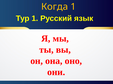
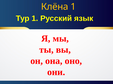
Когда: Когда -> Клёна (55, 7)
